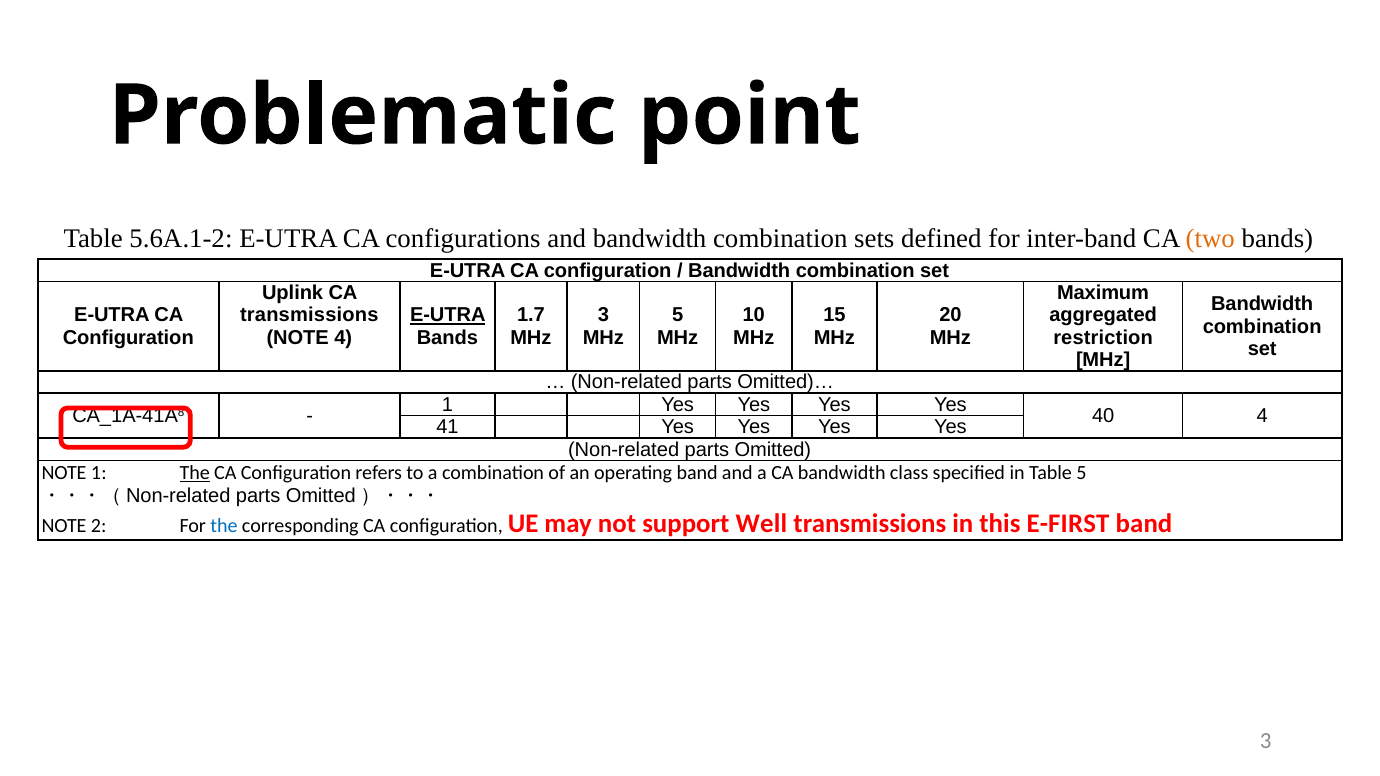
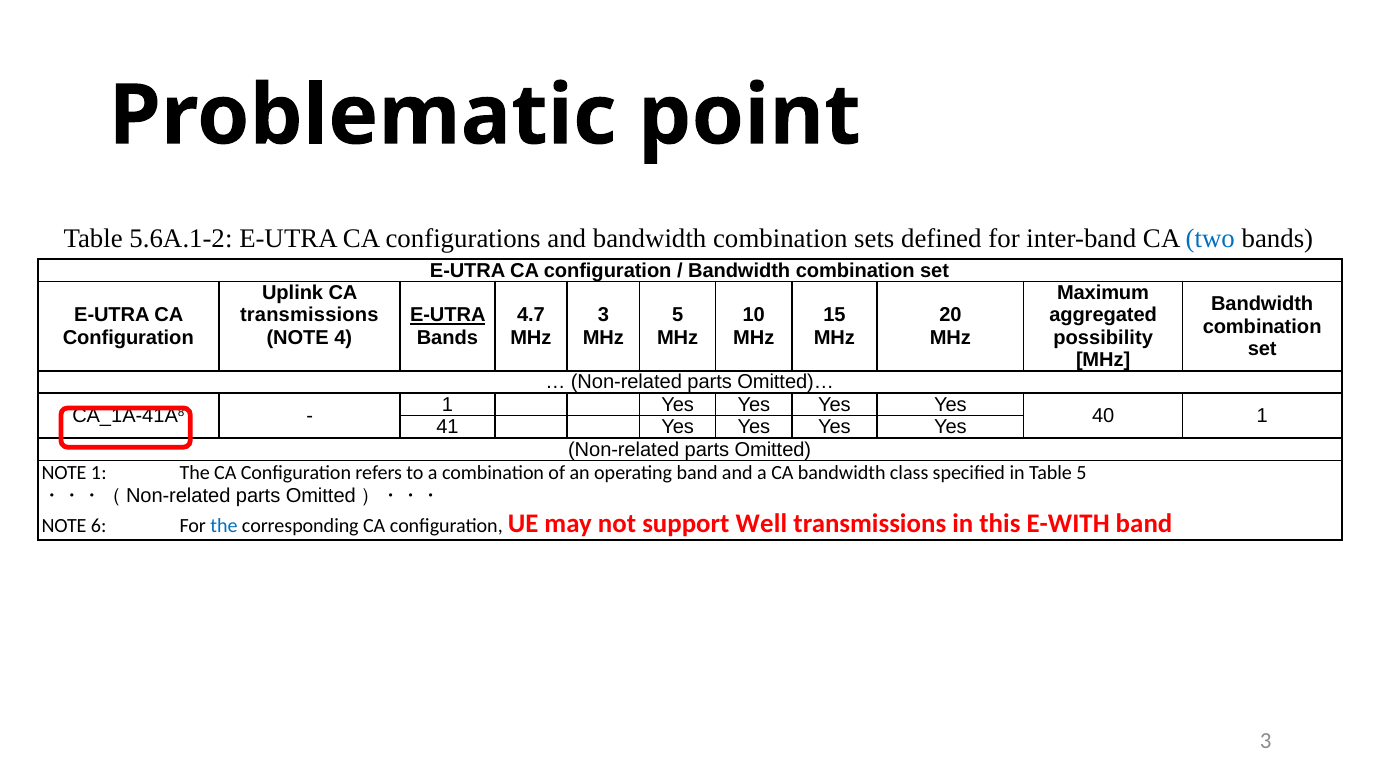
two colour: orange -> blue (1210, 239)
1.7: 1.7 -> 4.7 (531, 315)
restriction: restriction -> possibility (1103, 338)
40 4: 4 -> 1 (1262, 416)
The underline: present -> none (195, 473)
2: 2 -> 6 (99, 526)
E-FIRST: E-FIRST -> E-WITH (1068, 524)
